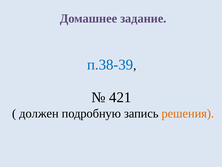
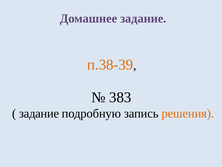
п.38-39 colour: blue -> orange (110, 65)
421: 421 -> 383 (120, 97)
должен: должен -> задание (39, 113)
